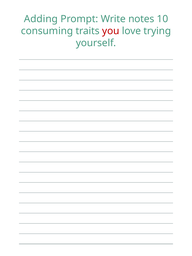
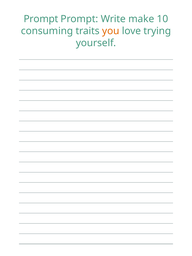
Adding: Adding -> Prompt (41, 19)
notes: notes -> make (141, 19)
you colour: red -> orange (111, 31)
